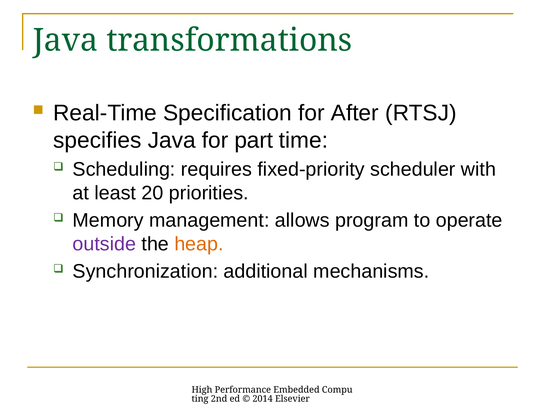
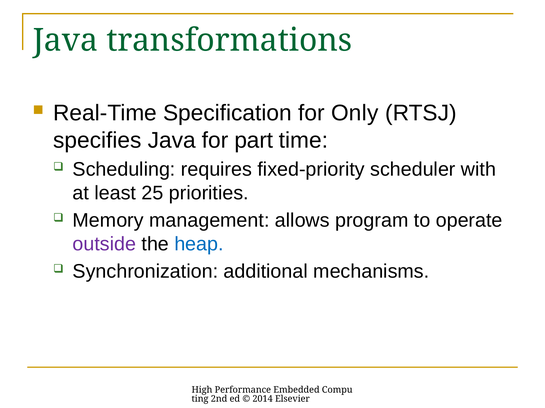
After: After -> Only (355, 113)
20: 20 -> 25 (152, 193)
heap colour: orange -> blue (199, 244)
